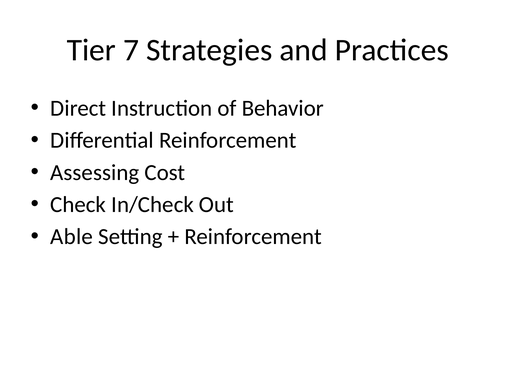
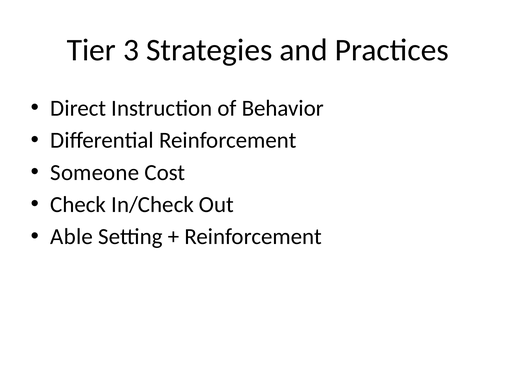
7: 7 -> 3 (131, 50)
Assessing: Assessing -> Someone (95, 172)
